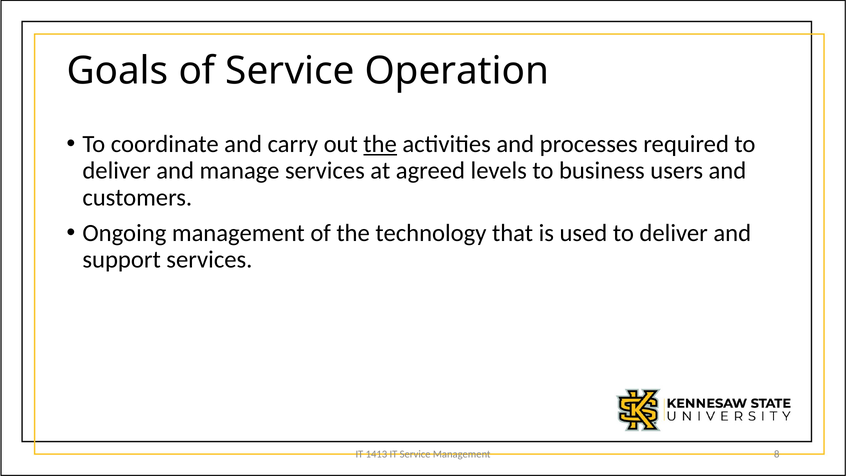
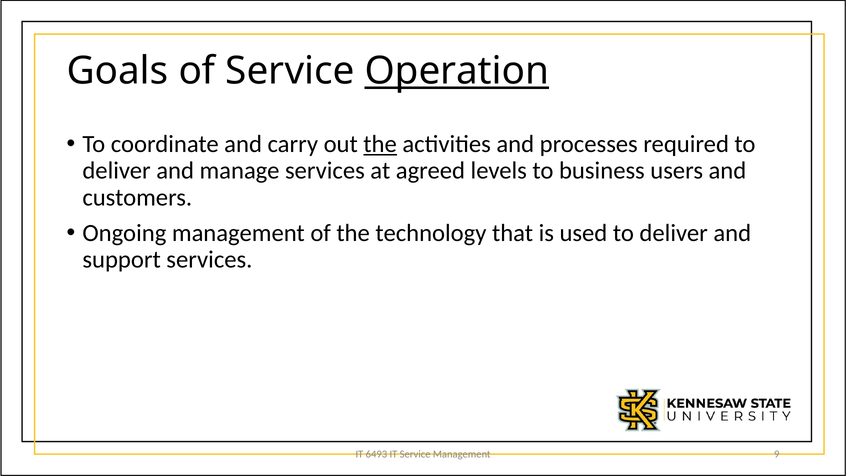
Operation underline: none -> present (457, 71)
1413: 1413 -> 6493 (376, 454)
8: 8 -> 9 (777, 454)
